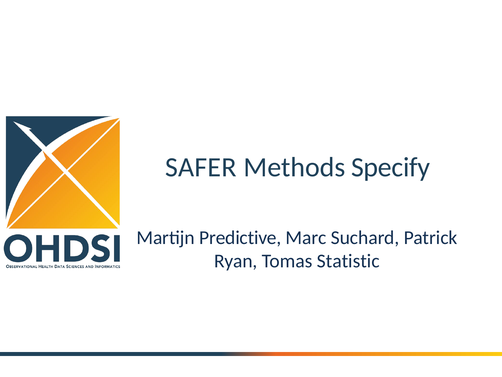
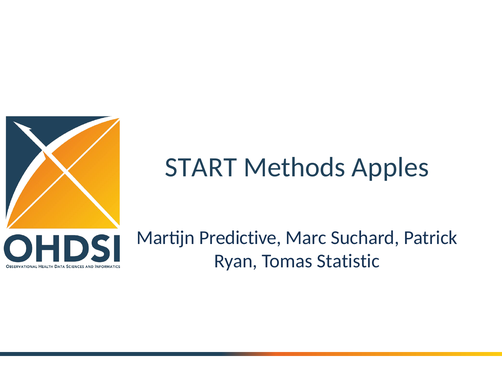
SAFER: SAFER -> START (201, 167)
Specify: Specify -> Apples (390, 167)
